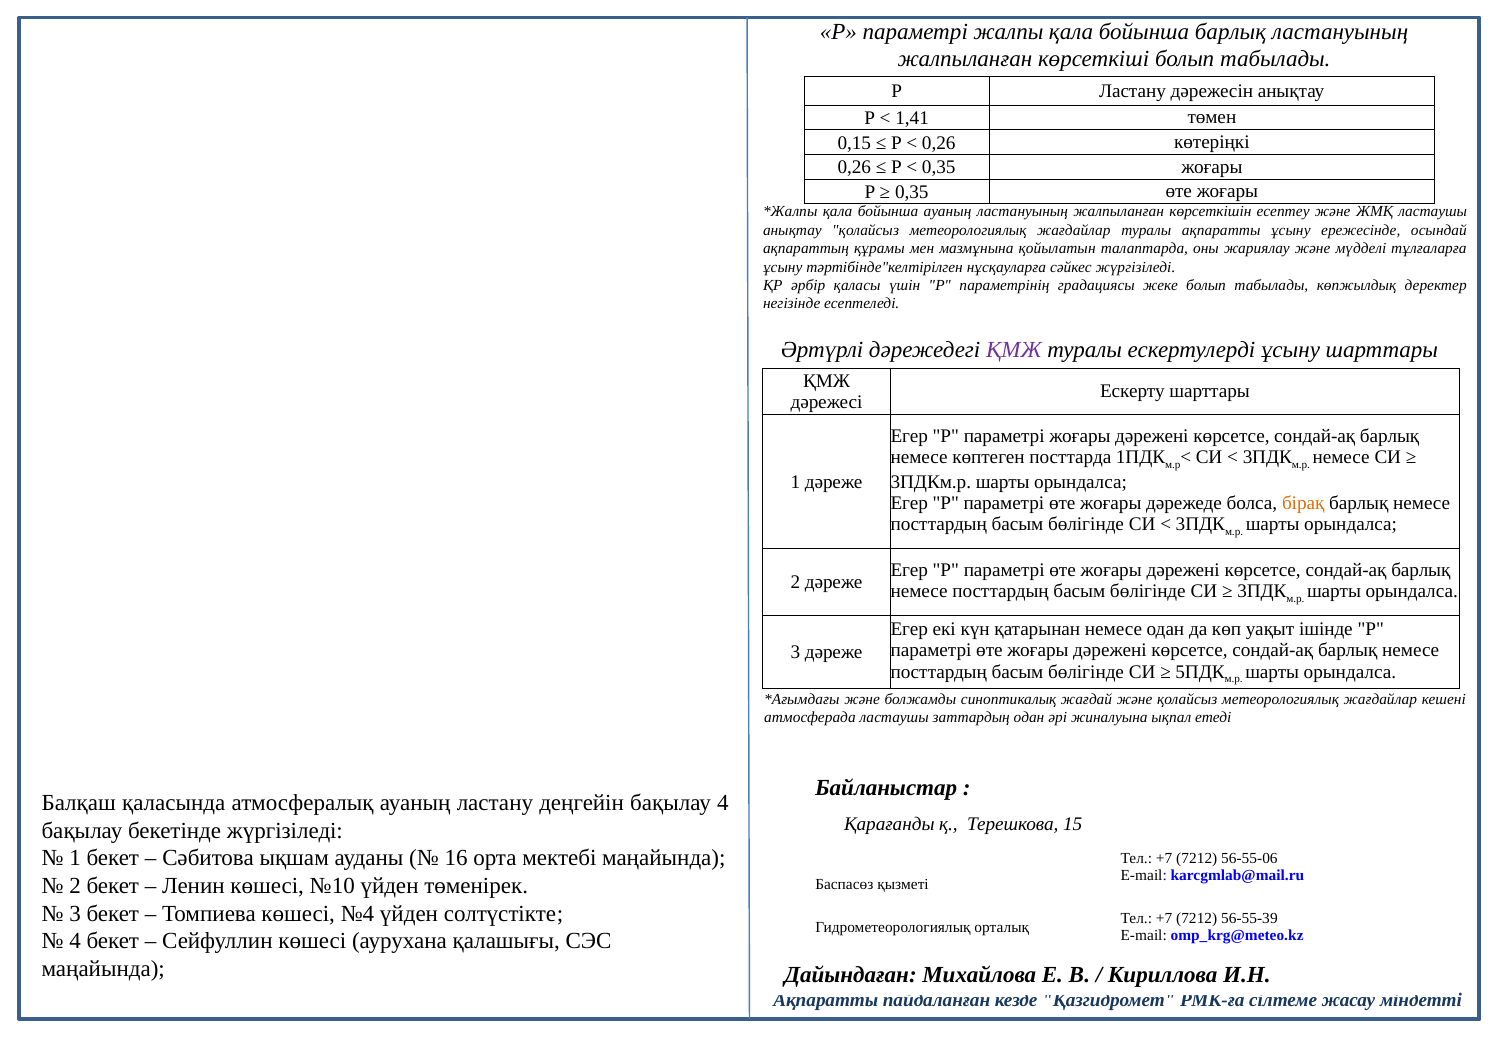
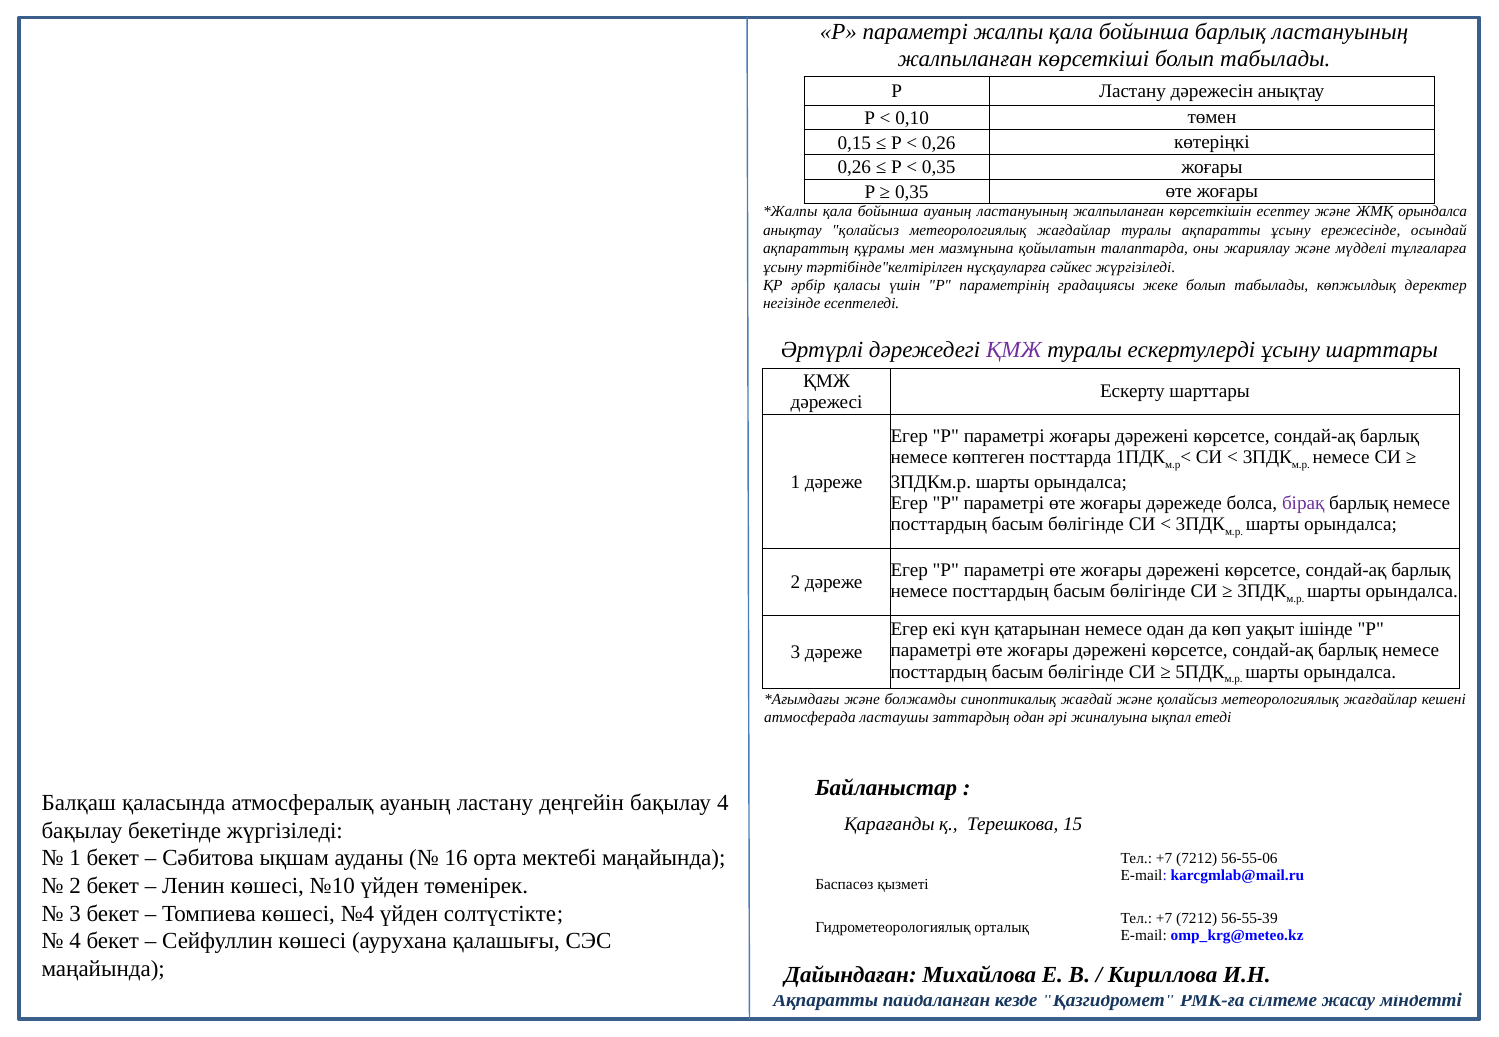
1,41: 1,41 -> 0,10 (912, 118)
ЖМҚ ластаушы: ластаушы -> орындалса (1433, 212)
бірақ colour: orange -> purple (1303, 503)
